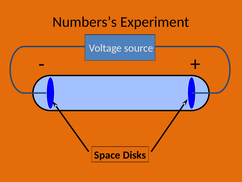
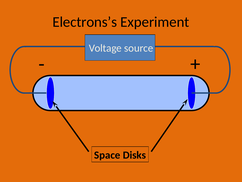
Numbers’s: Numbers’s -> Electrons’s (85, 22)
